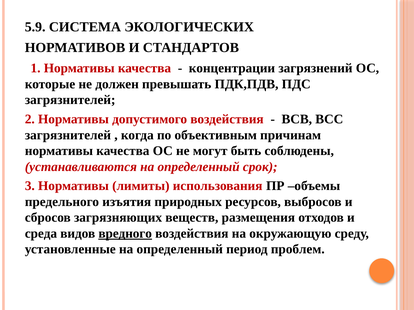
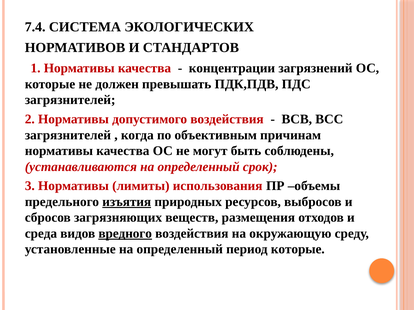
5.9: 5.9 -> 7.4 (35, 27)
изъятия underline: none -> present (127, 202)
период проблем: проблем -> которые (298, 250)
